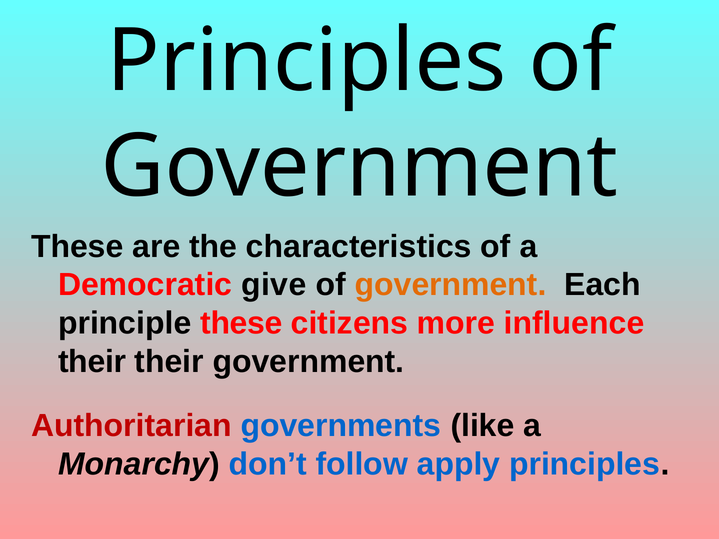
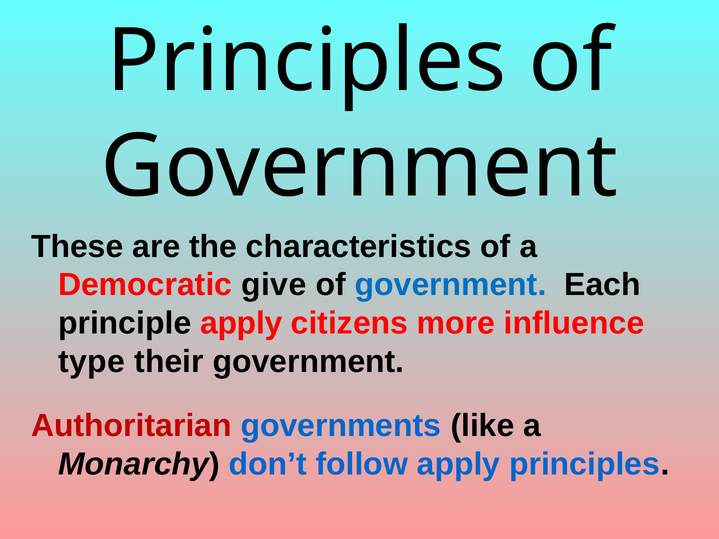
government colour: orange -> blue (451, 285)
principle these: these -> apply (241, 323)
their: their -> type (92, 362)
